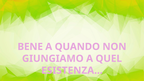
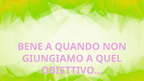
ESISTENZA…: ESISTENZA… -> OBIETTIVO… (72, 70)
